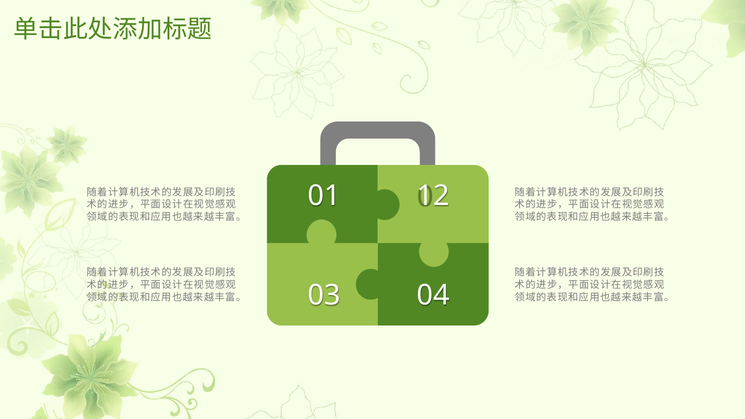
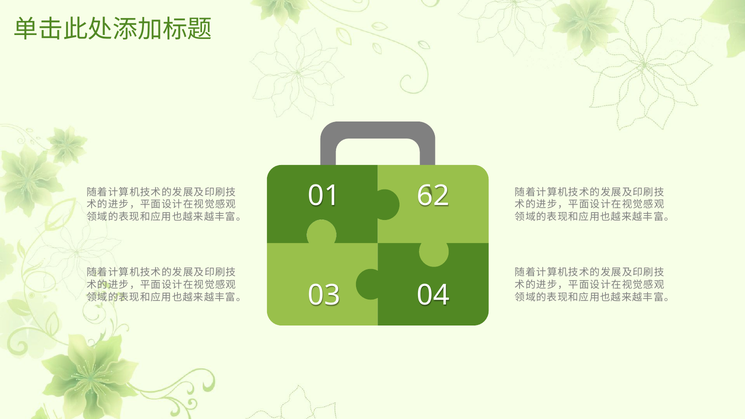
12: 12 -> 62 (433, 196)
